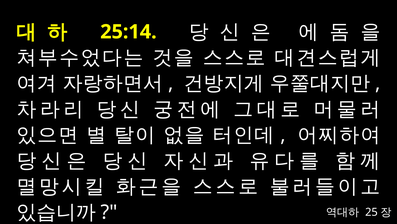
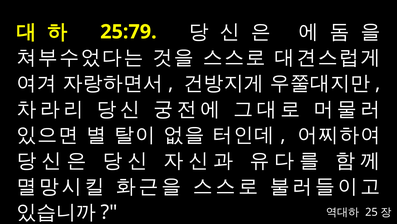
25:14: 25:14 -> 25:79 (128, 32)
